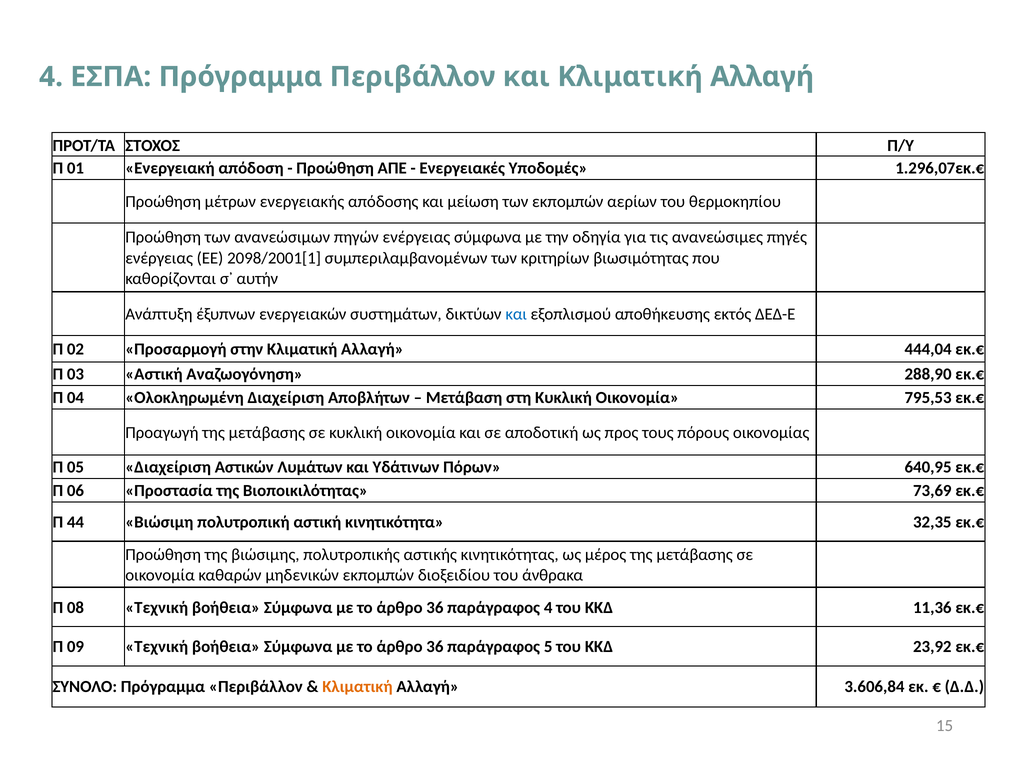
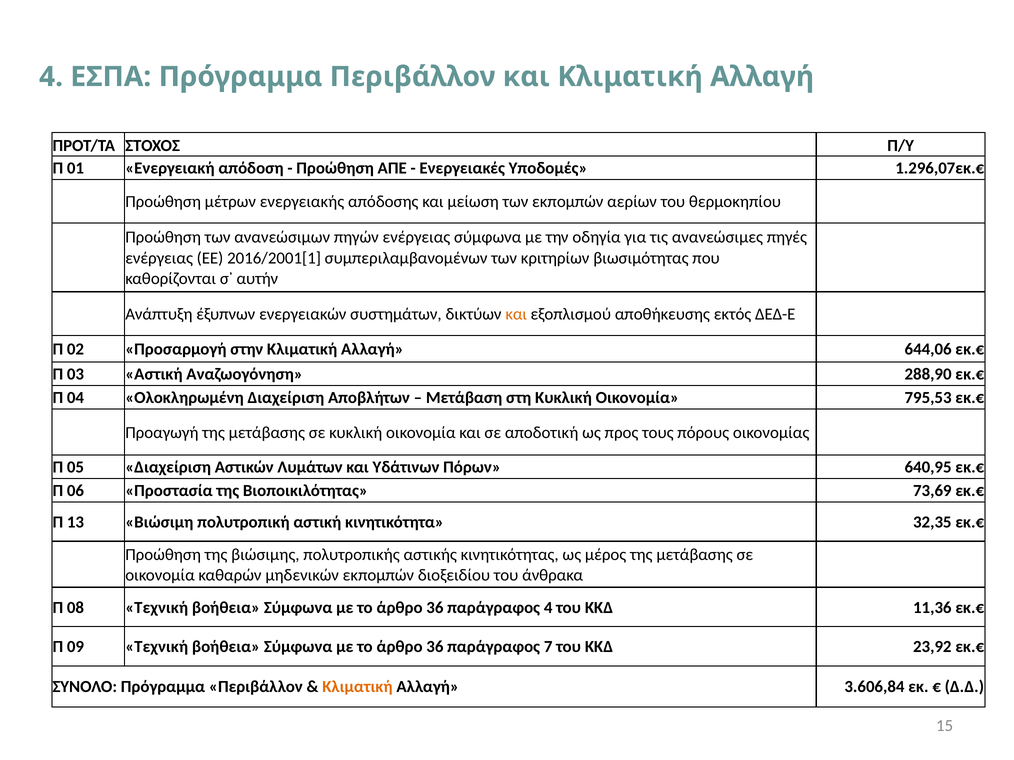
2098/2001[1: 2098/2001[1 -> 2016/2001[1 (274, 258)
και colour: blue -> orange (516, 314)
444,04: 444,04 -> 644,06 (928, 349)
44: 44 -> 13 (75, 522)
5: 5 -> 7 (548, 647)
